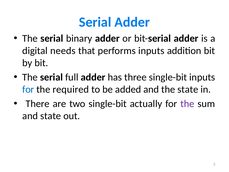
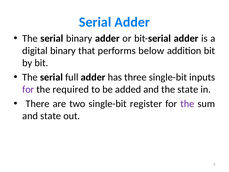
digital needs: needs -> binary (63, 51)
performs inputs: inputs -> below (151, 51)
for colour: blue -> purple (28, 89)
actually: actually -> register (146, 104)
